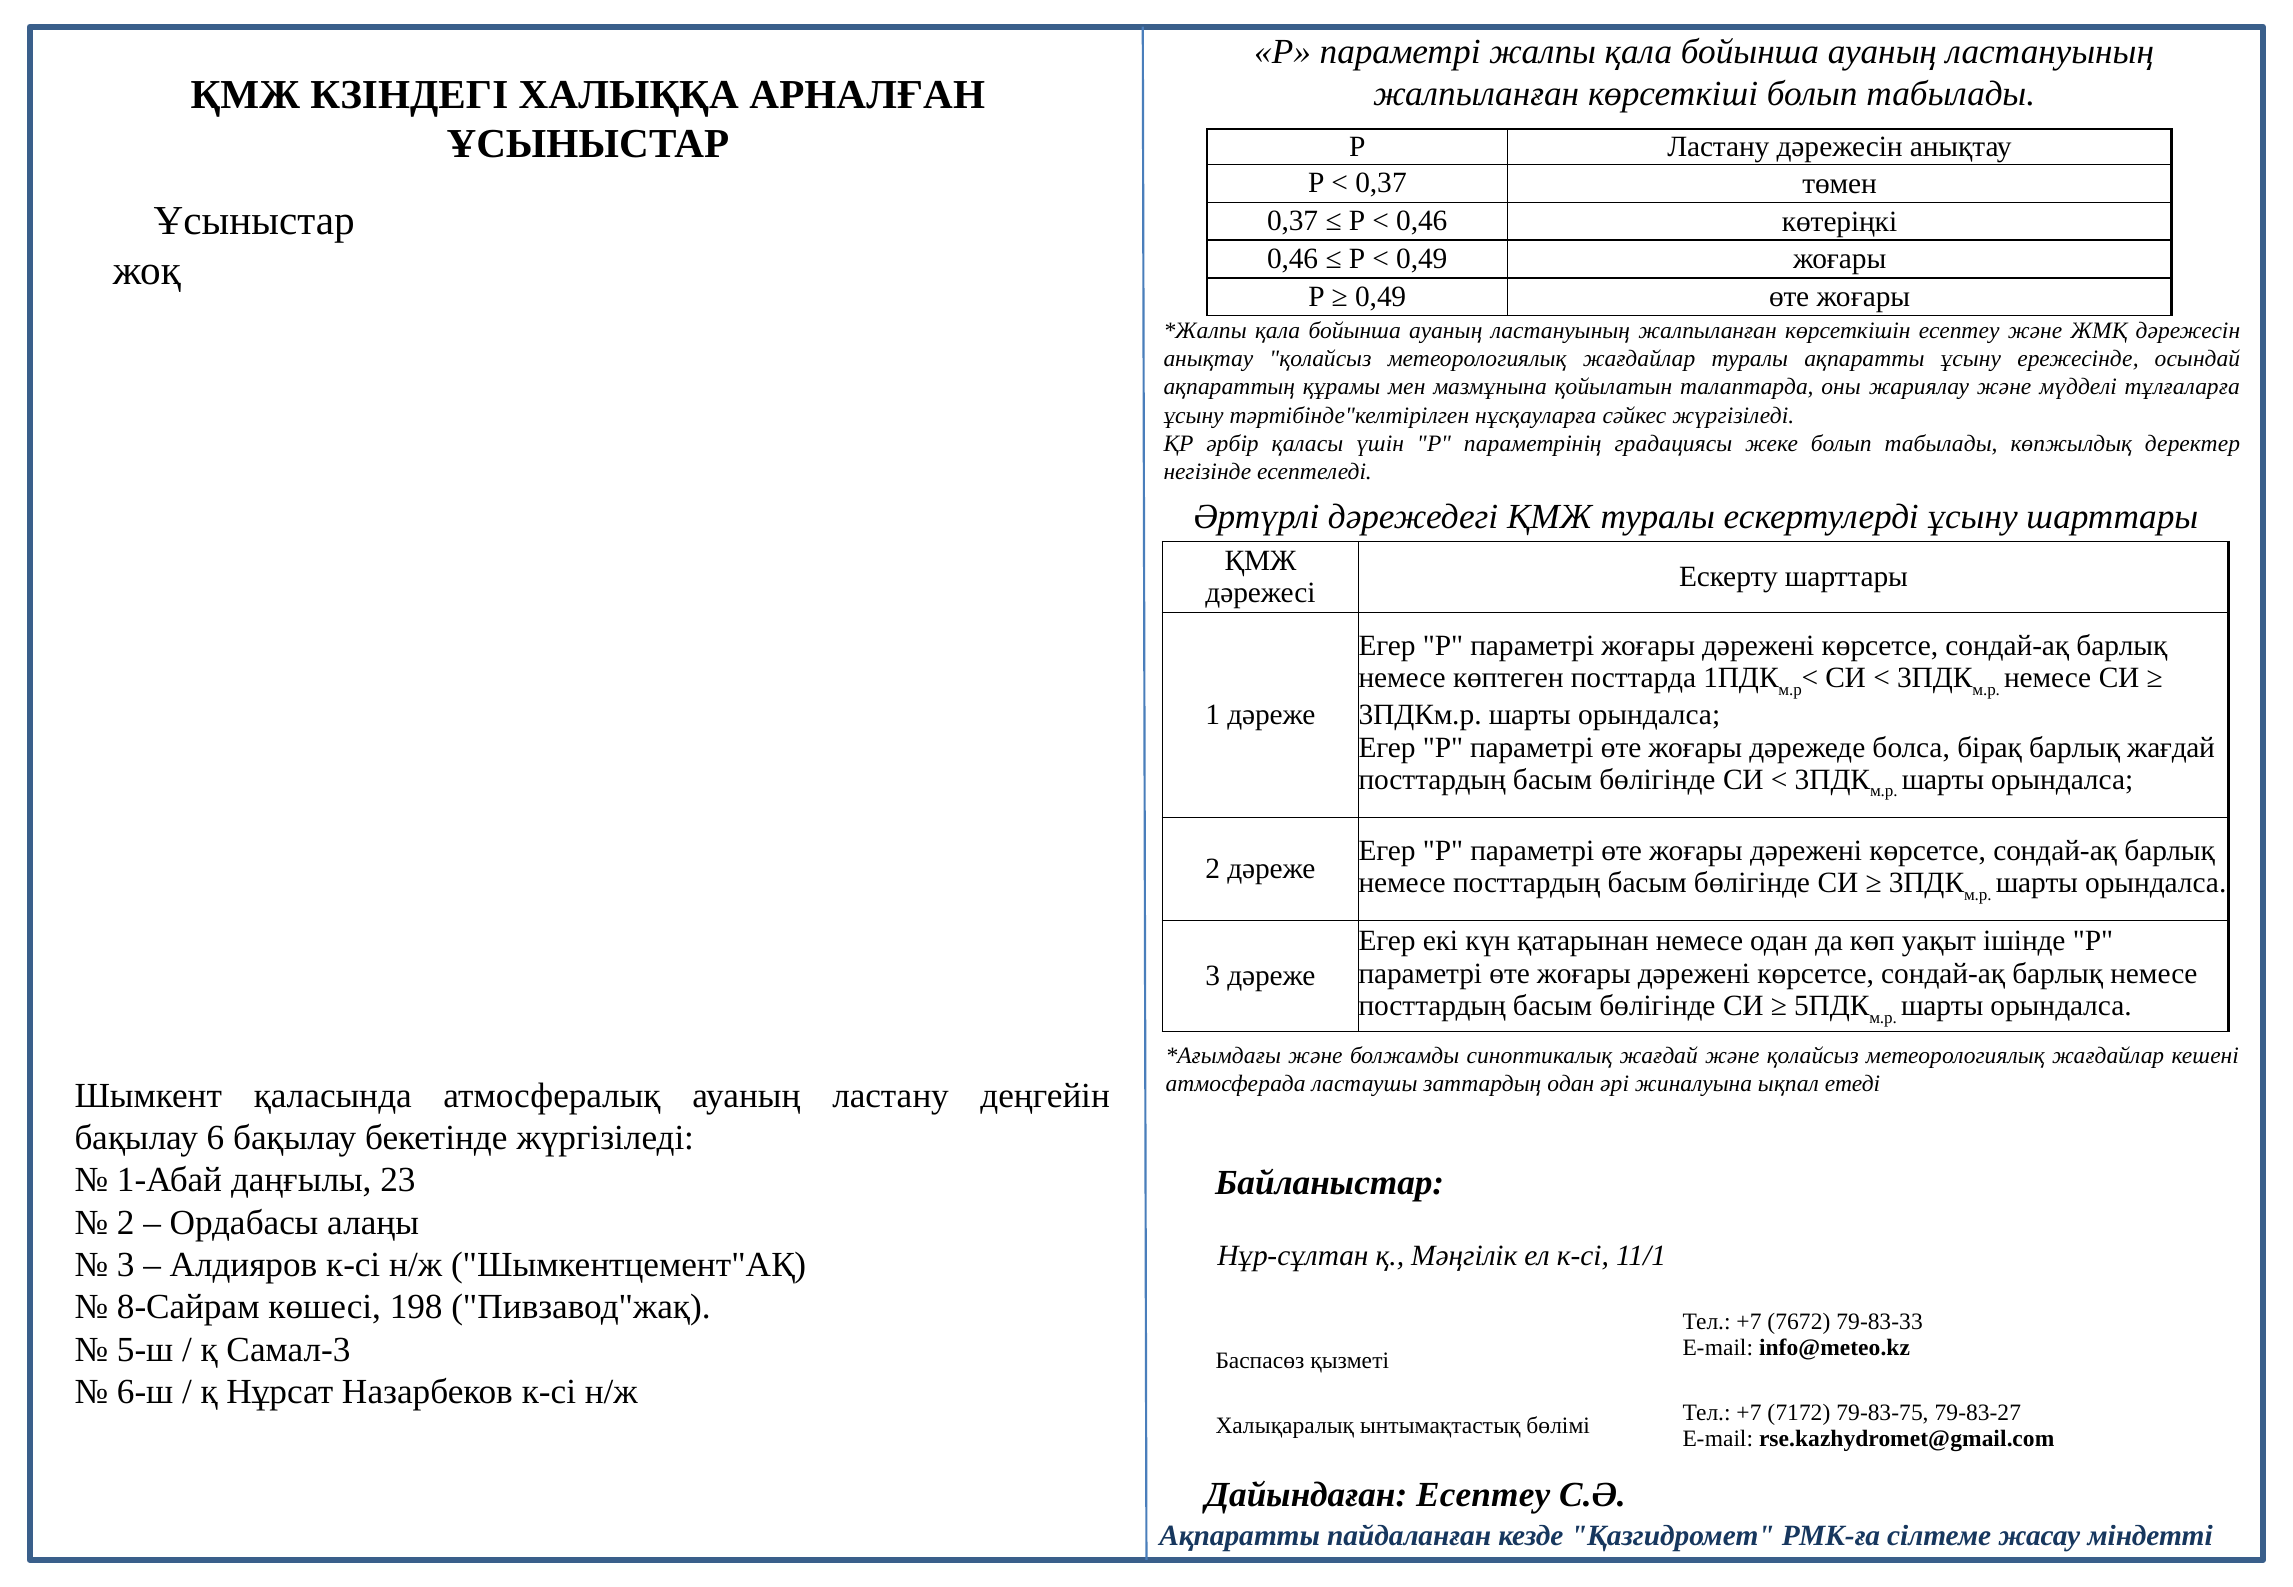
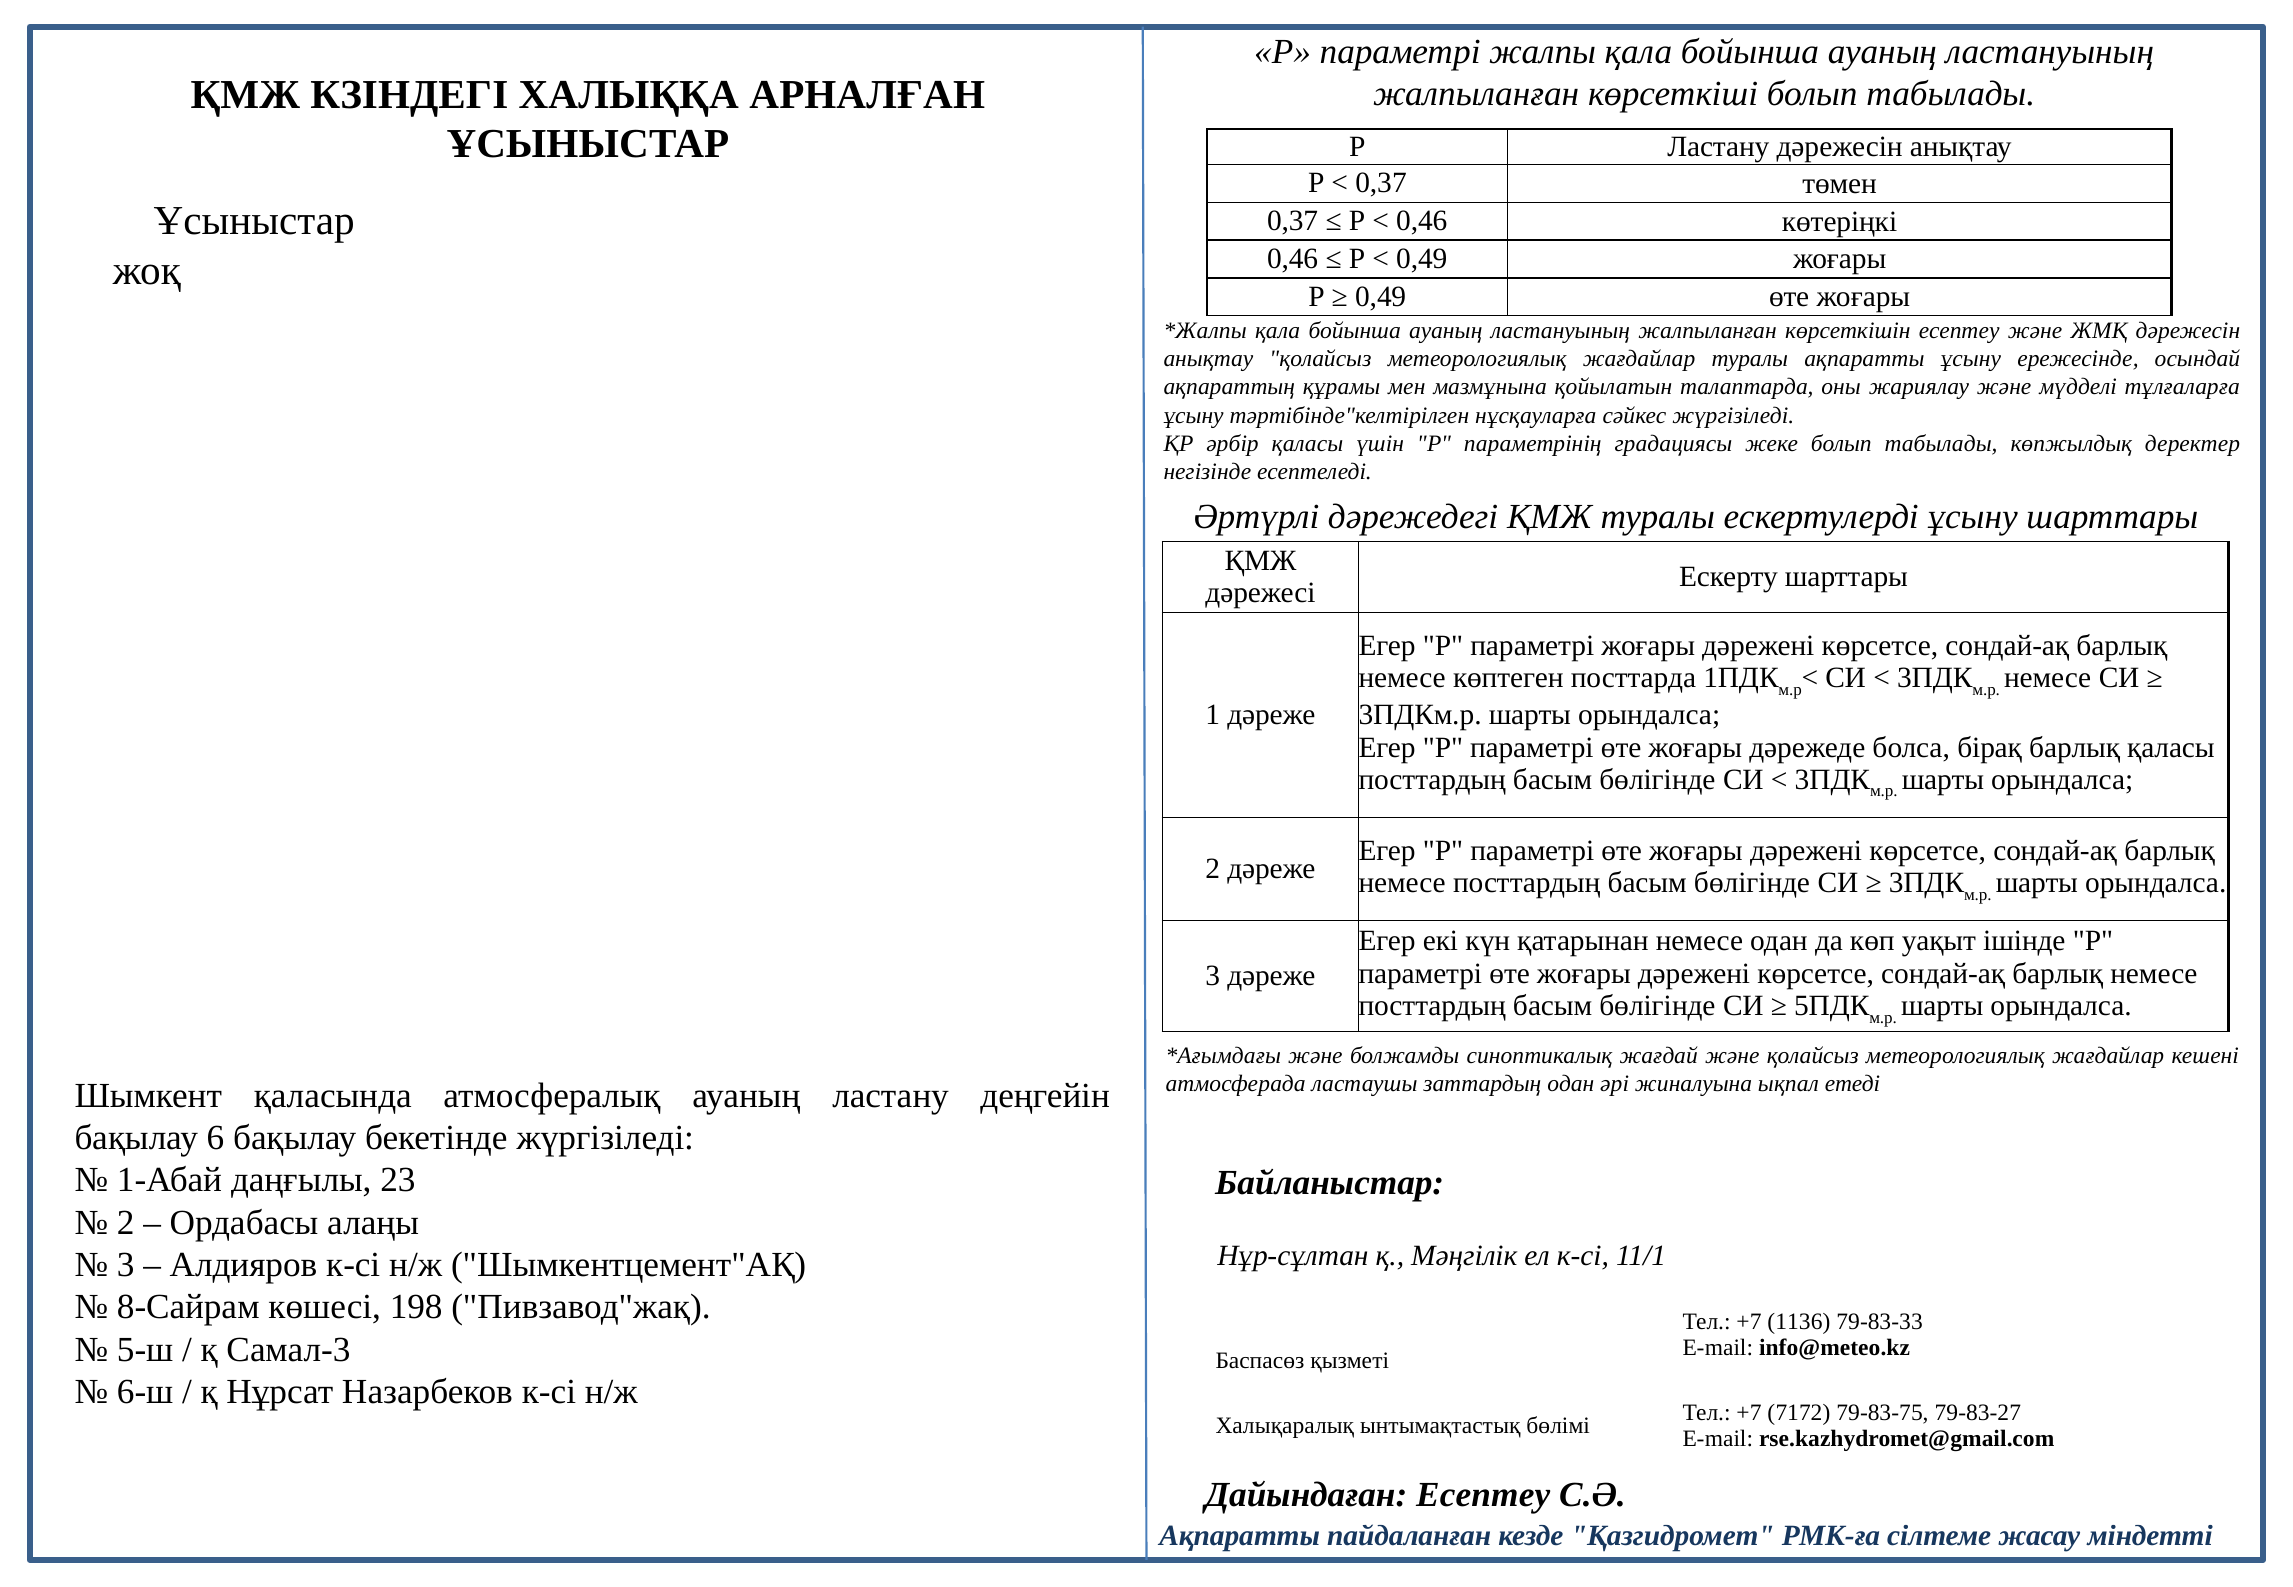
барлық жағдай: жағдай -> қаласы (2171, 748)
7672: 7672 -> 1136 (1799, 1322)
